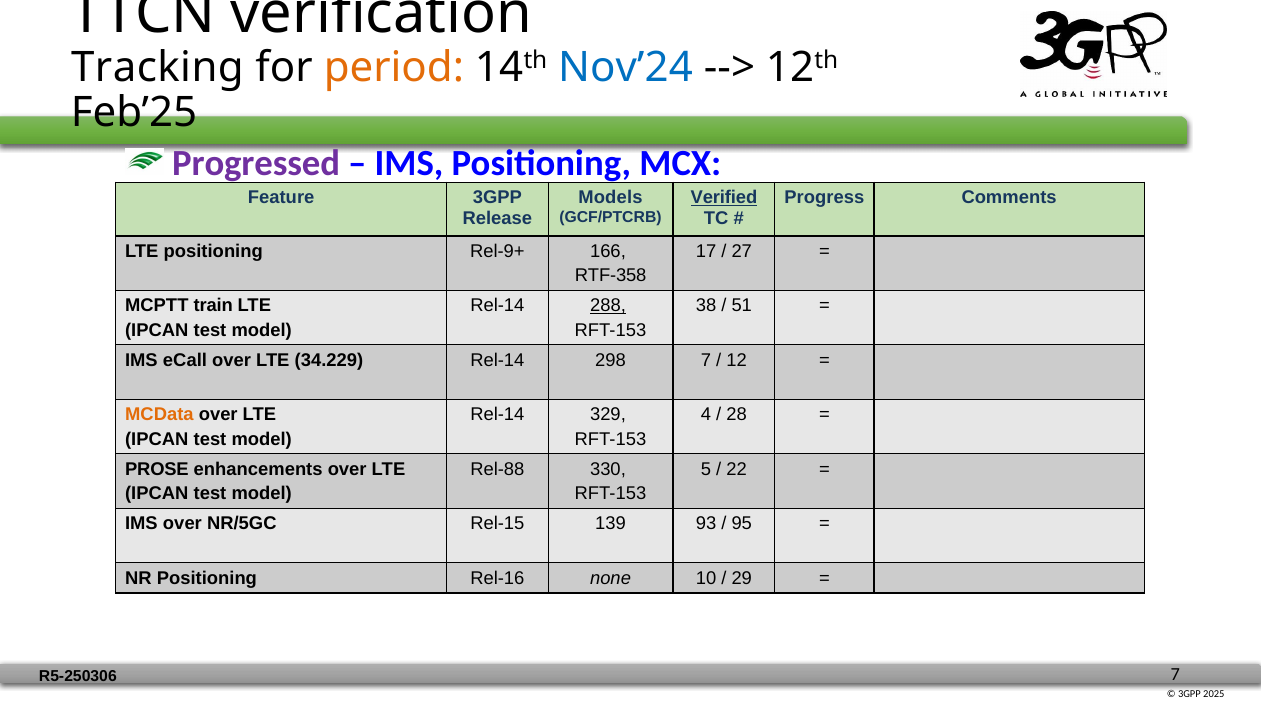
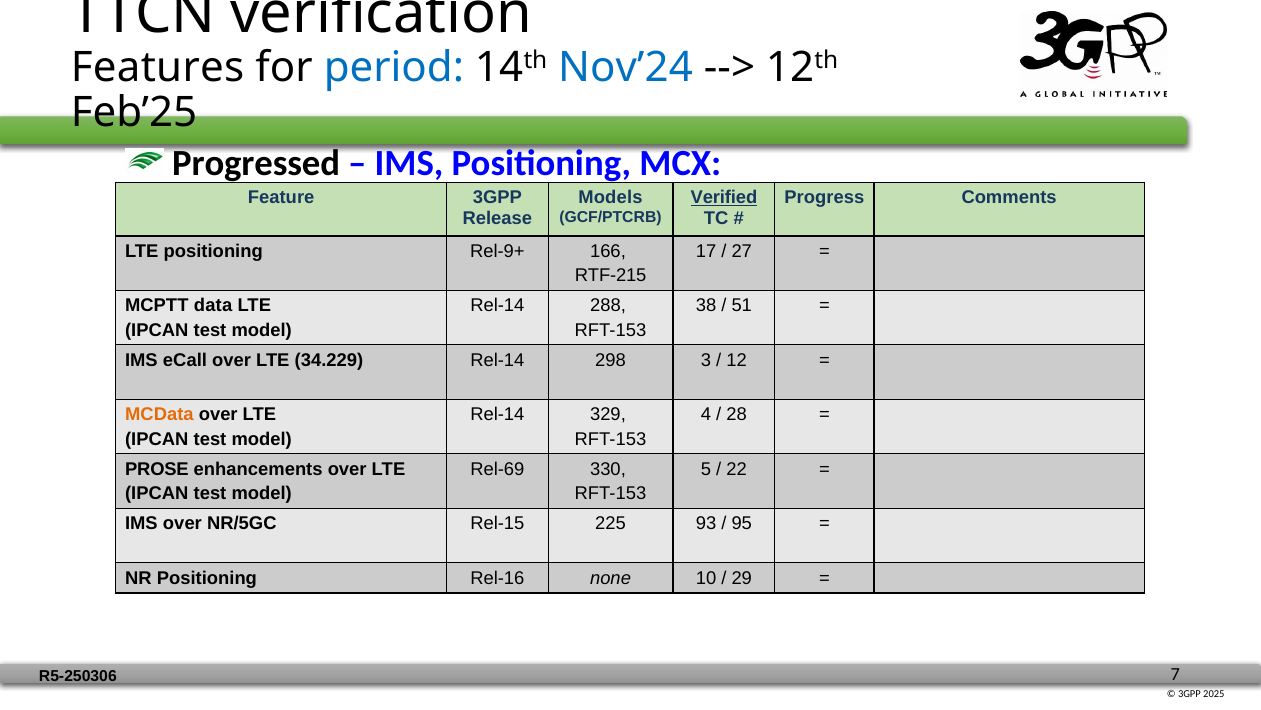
Tracking: Tracking -> Features (158, 67)
period colour: orange -> blue (394, 67)
Progressed colour: purple -> black (256, 164)
RTF-358: RTF-358 -> RTF-215 (611, 275)
train: train -> data (213, 306)
288 underline: present -> none (608, 306)
298 7: 7 -> 3 (706, 360)
Rel-88: Rel-88 -> Rel-69 (497, 469)
139: 139 -> 225 (611, 523)
